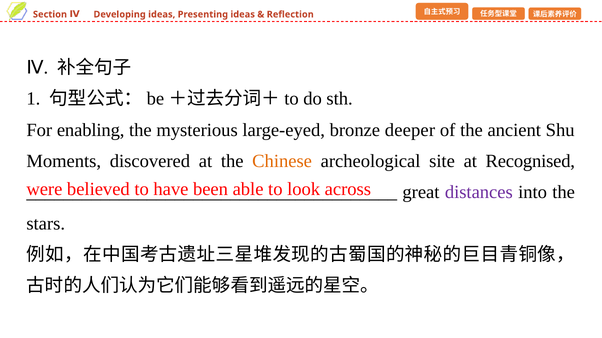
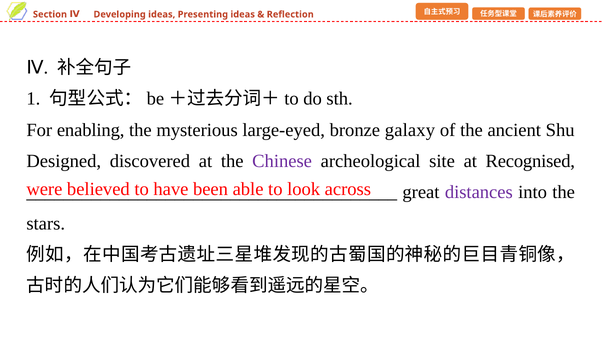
deeper: deeper -> galaxy (410, 130)
Moments: Moments -> Designed (64, 161)
Chinese colour: orange -> purple (282, 161)
